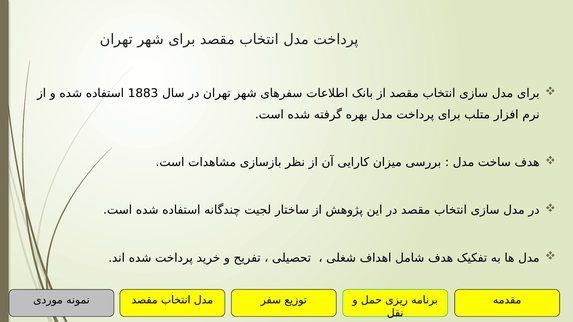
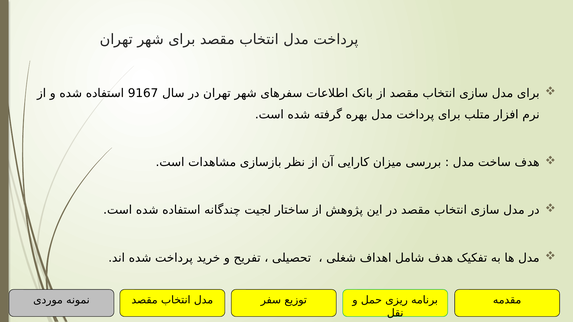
1883: 1883 -> 9167 (143, 93)
